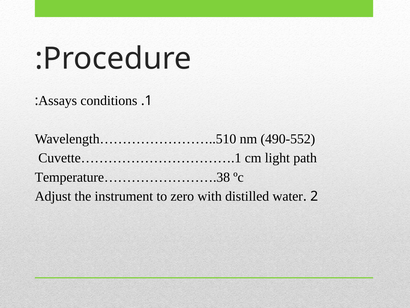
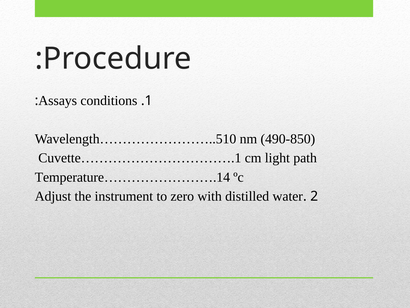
490-552: 490-552 -> 490-850 (288, 139)
Temperature…………………….38: Temperature…………………….38 -> Temperature…………………….14 (132, 177)
